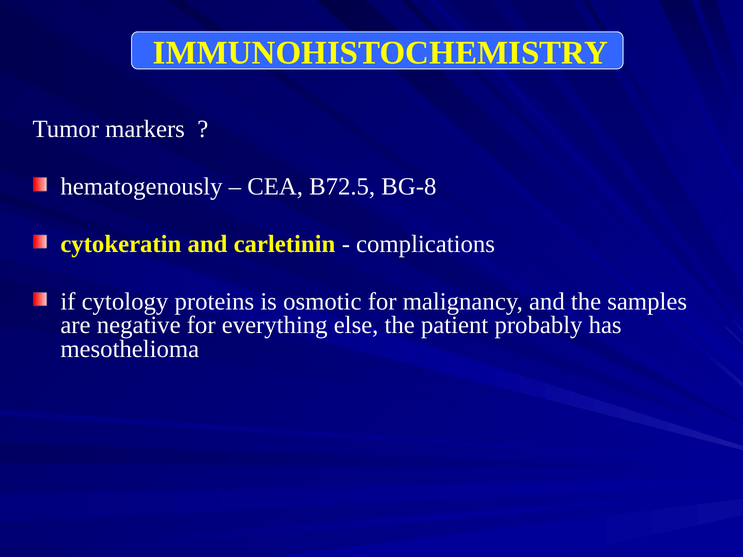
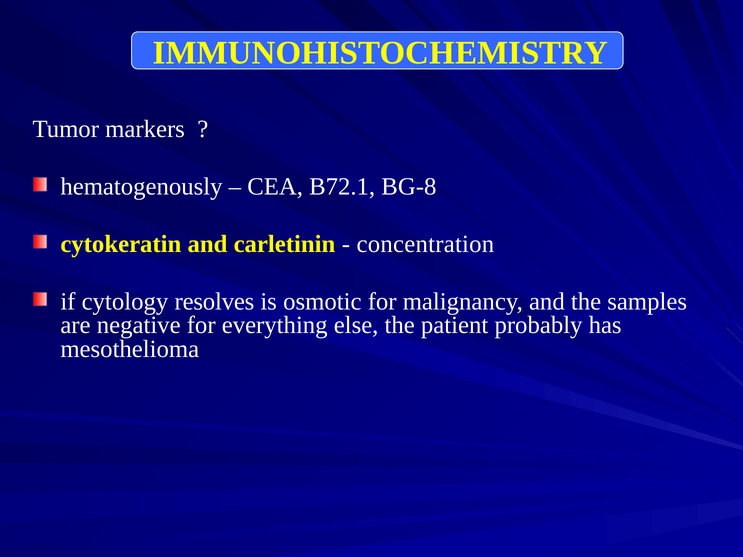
B72.5: B72.5 -> B72.1 (342, 187)
complications: complications -> concentration (425, 244)
proteins: proteins -> resolves (214, 302)
